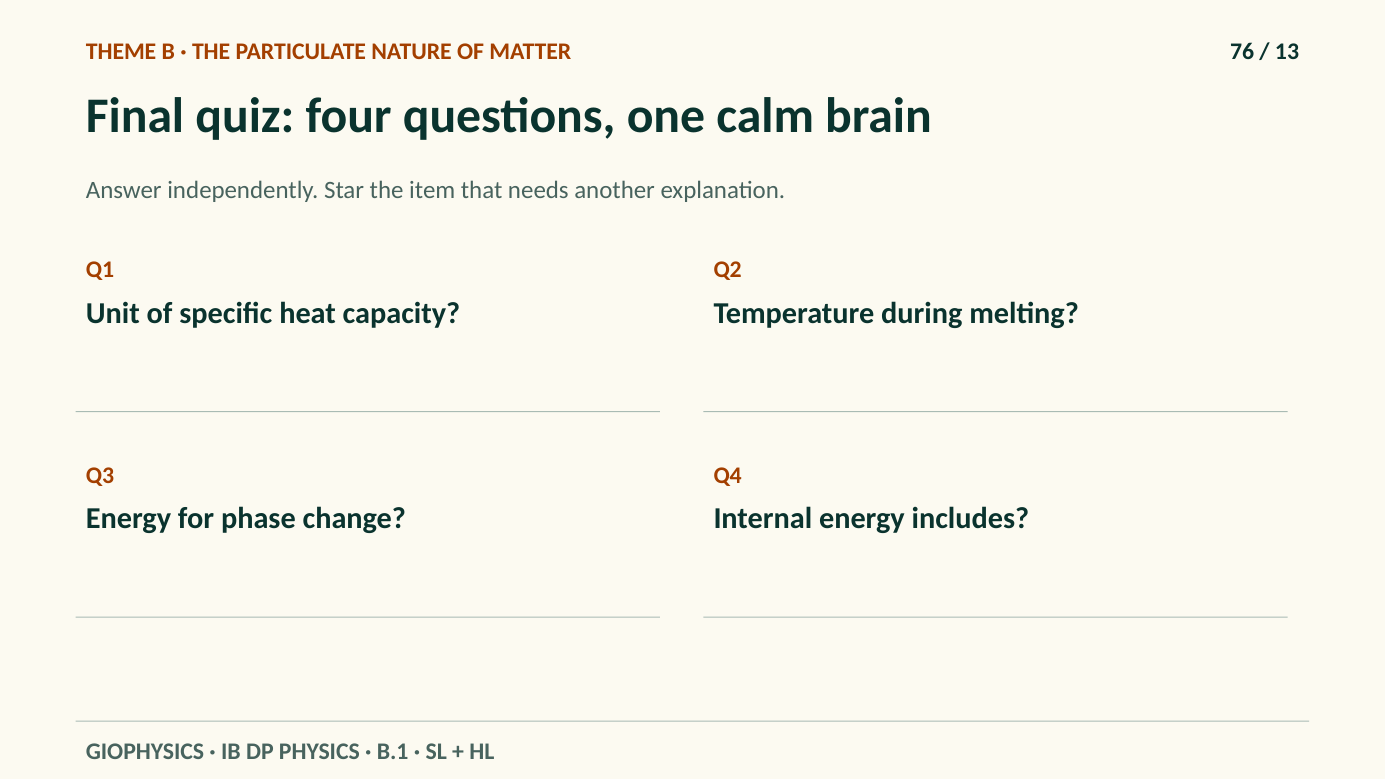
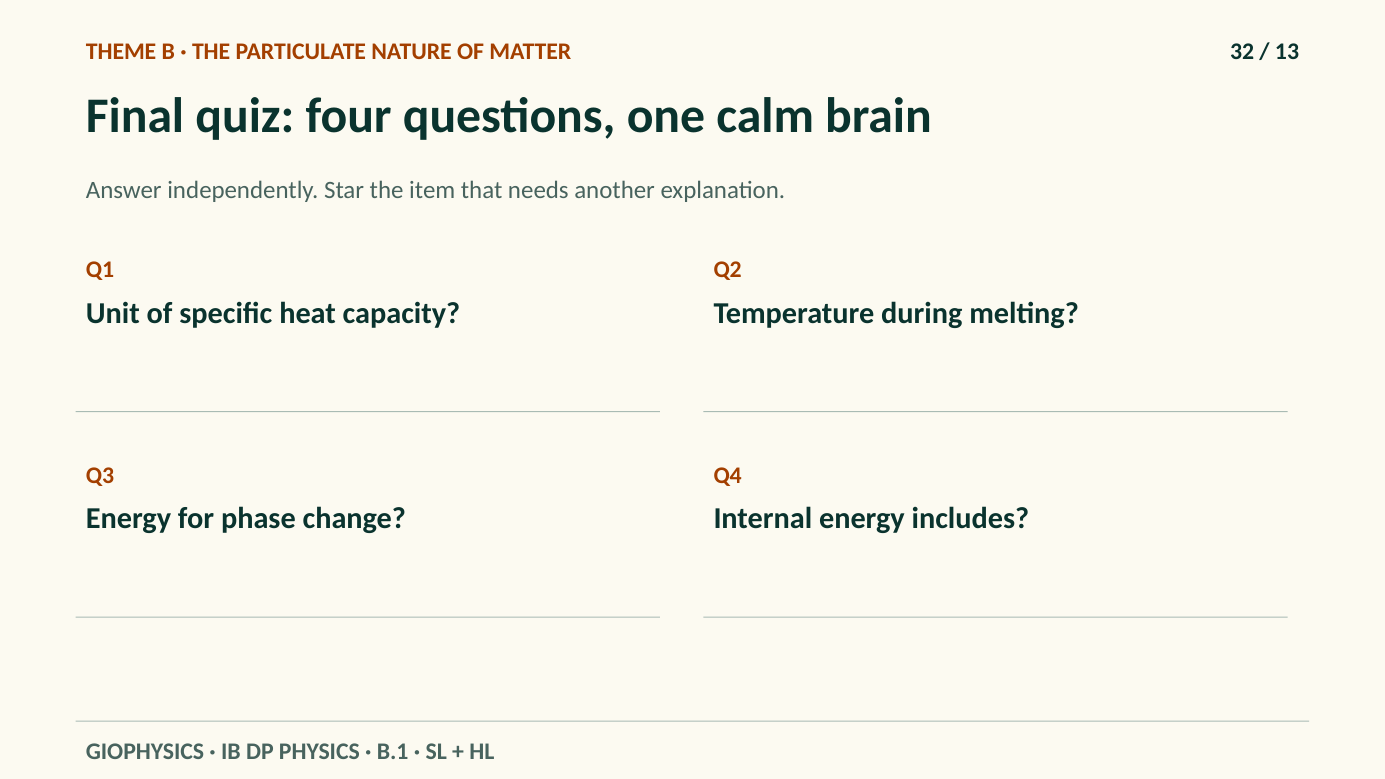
76: 76 -> 32 (1242, 51)
